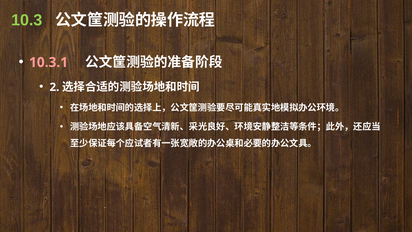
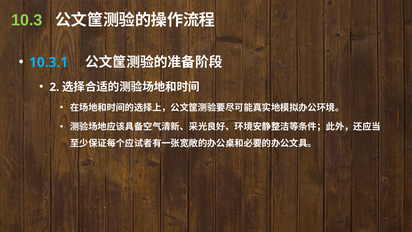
10.3.1 colour: pink -> light blue (49, 62)
